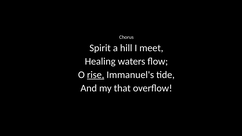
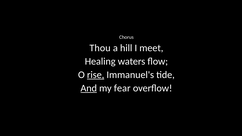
Spirit: Spirit -> Thou (100, 48)
And underline: none -> present (89, 88)
that: that -> fear (122, 88)
